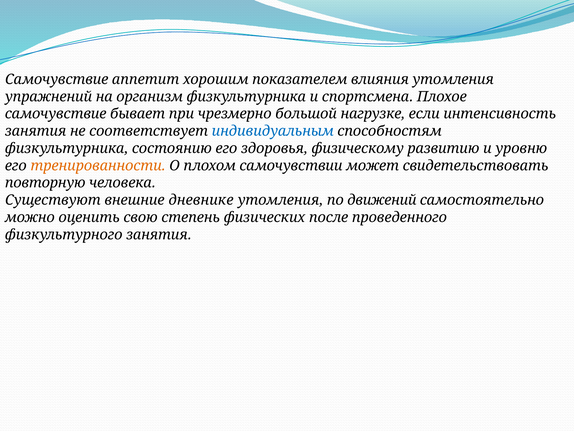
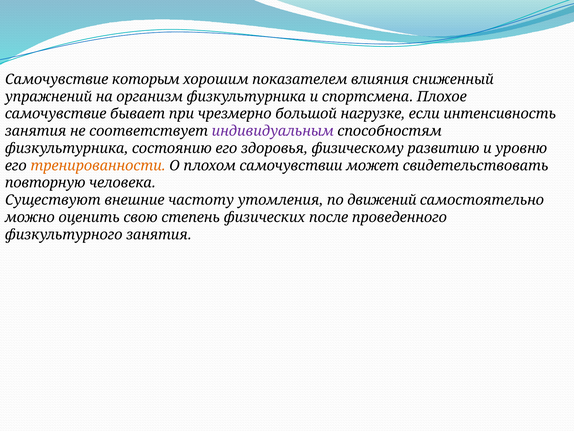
аппетит: аппетит -> которым (146, 79)
влияния утомления: утомления -> сниженный (453, 79)
индивидуальным colour: blue -> purple (273, 131)
дневнике: дневнике -> частоту (201, 200)
